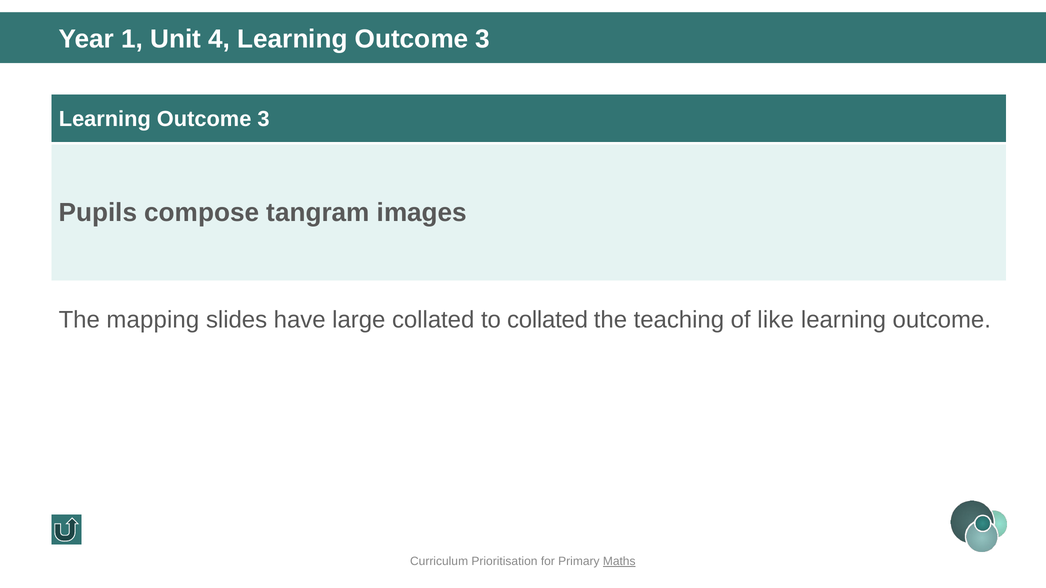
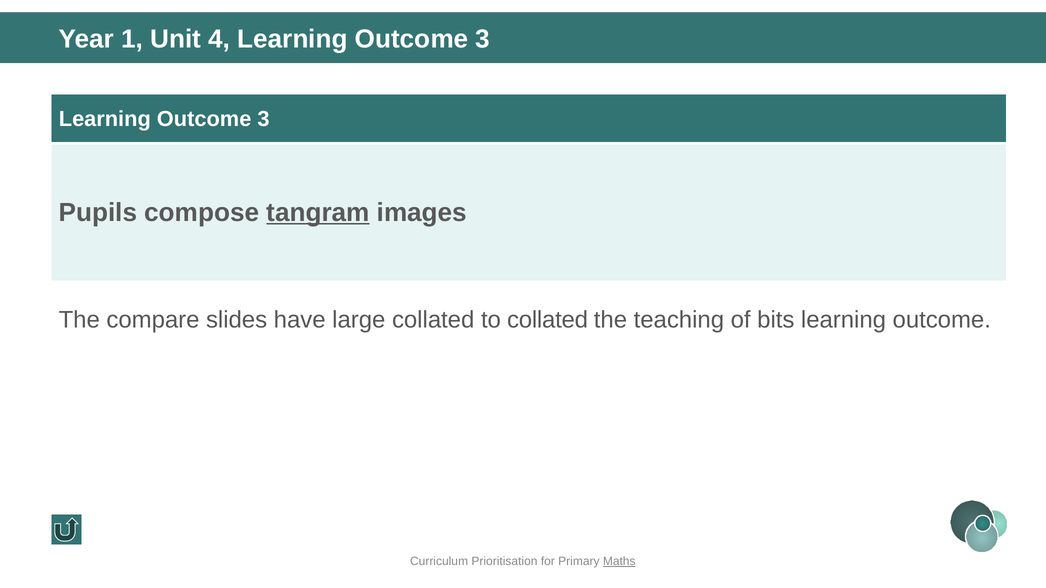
tangram underline: none -> present (318, 213)
mapping: mapping -> compare (153, 320)
like: like -> bits (776, 320)
